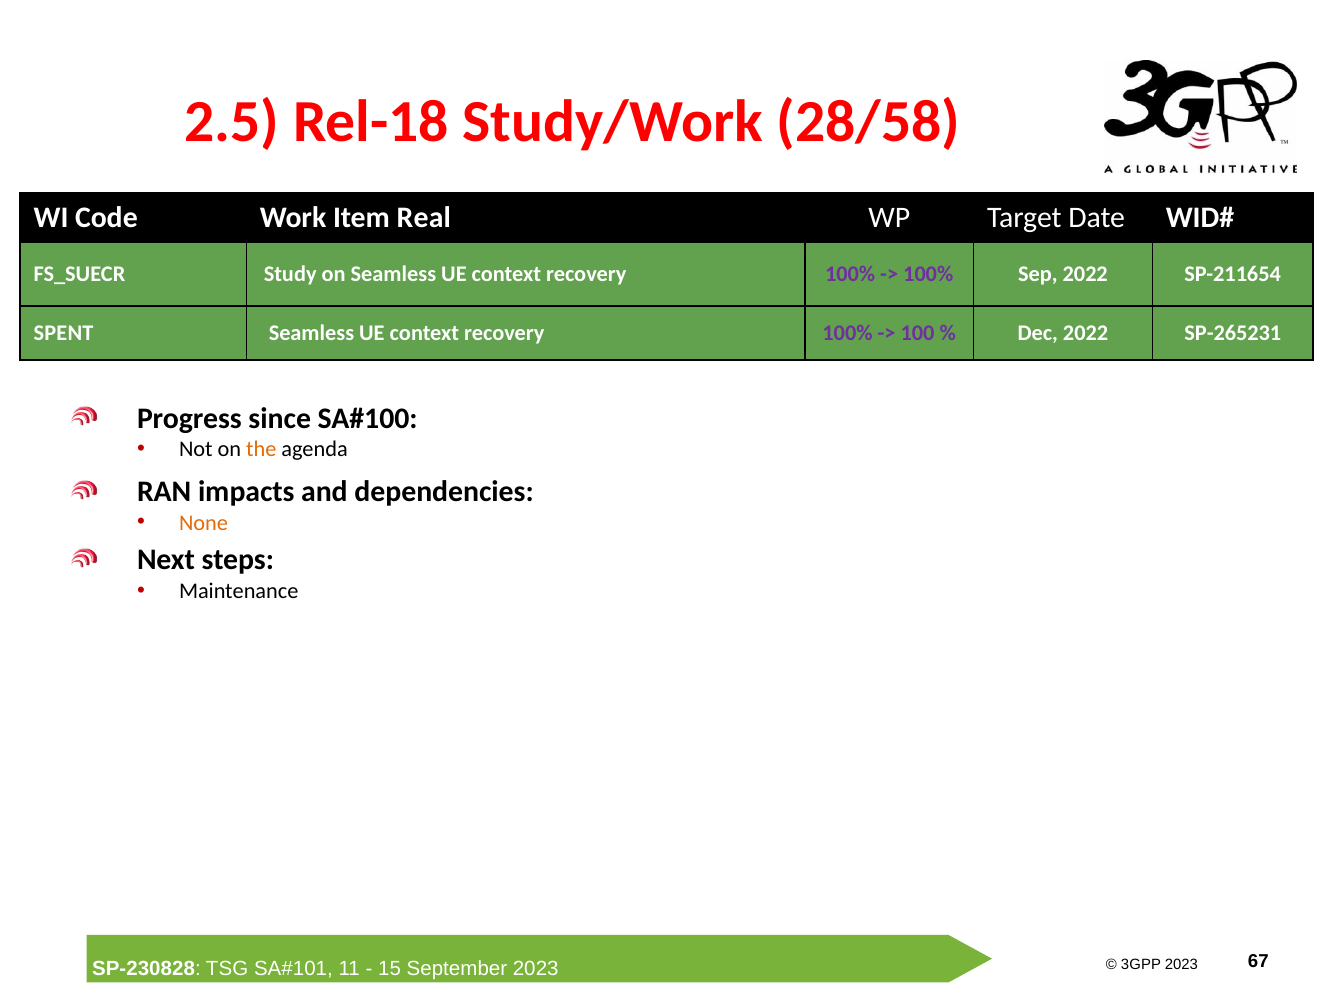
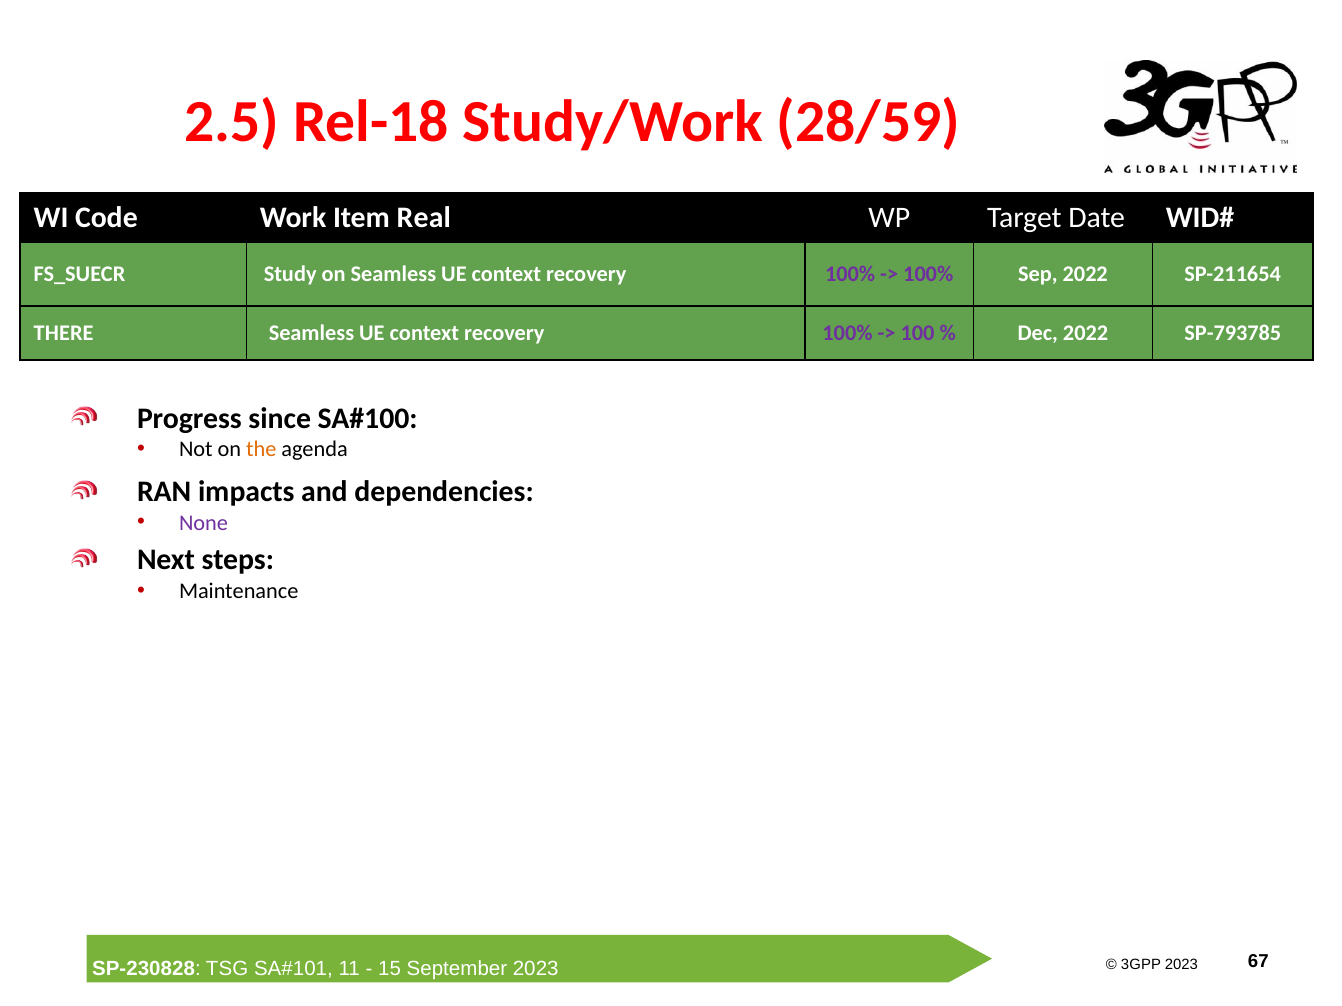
28/58: 28/58 -> 28/59 (868, 122)
SPENT: SPENT -> THERE (64, 333)
SP-265231: SP-265231 -> SP-793785 (1233, 333)
None colour: orange -> purple (203, 523)
